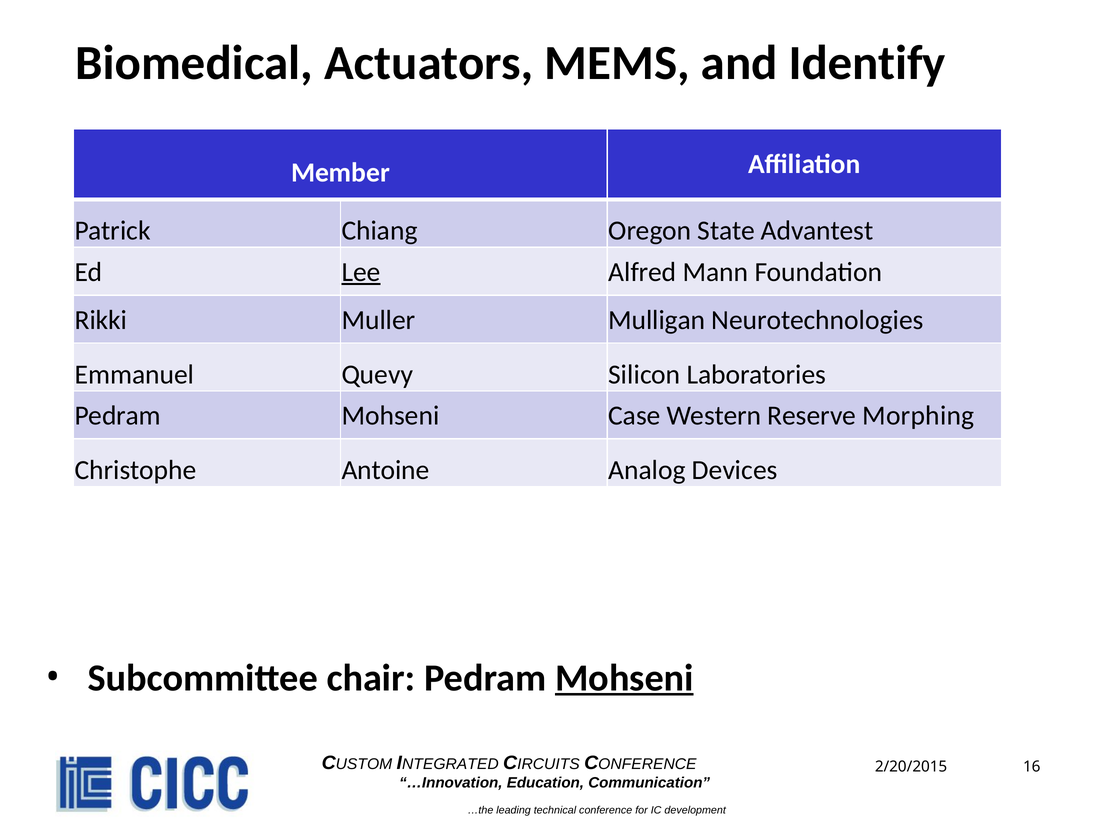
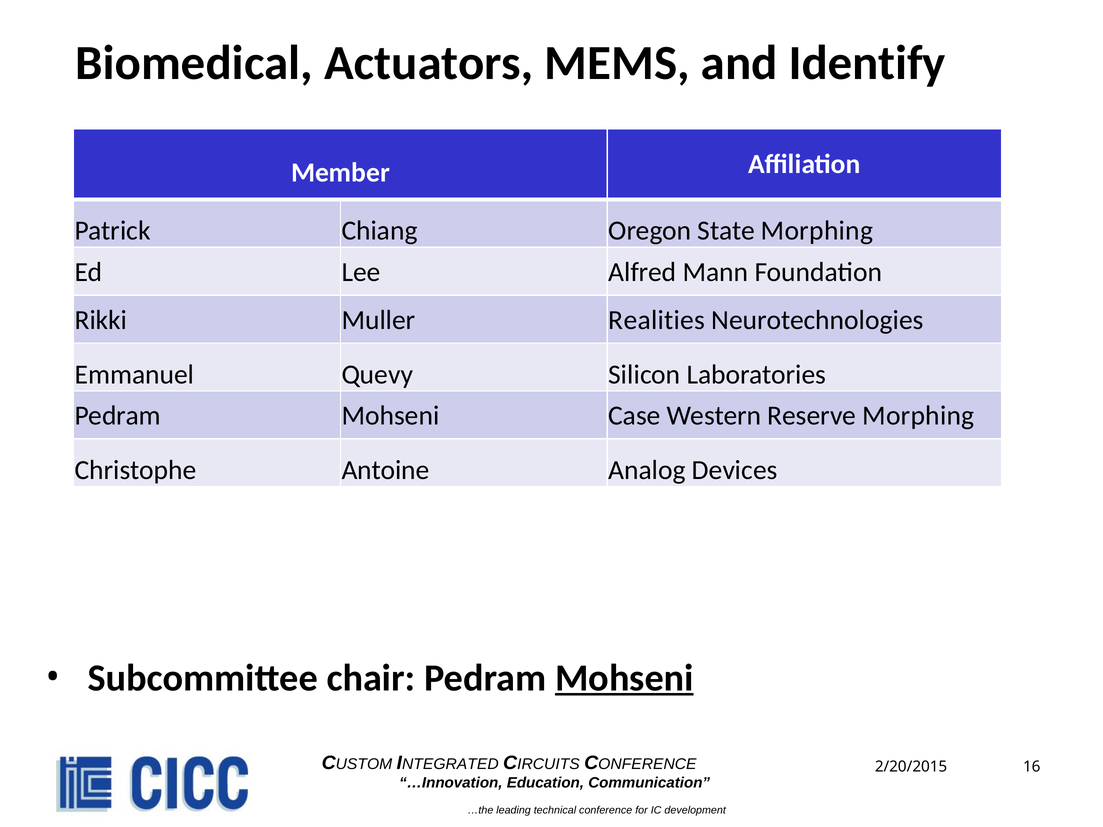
State Advantest: Advantest -> Morphing (817, 231)
Lee underline: present -> none (361, 272)
Mulligan: Mulligan -> Realities (657, 320)
